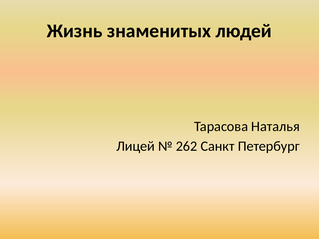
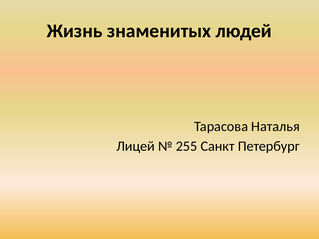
262: 262 -> 255 (187, 146)
